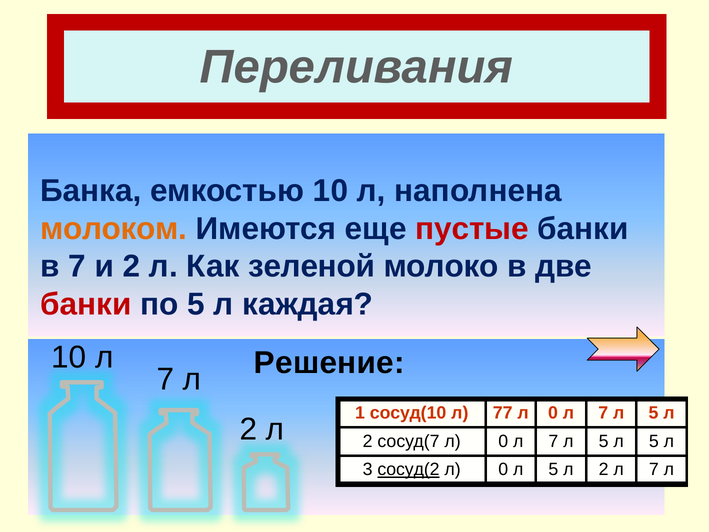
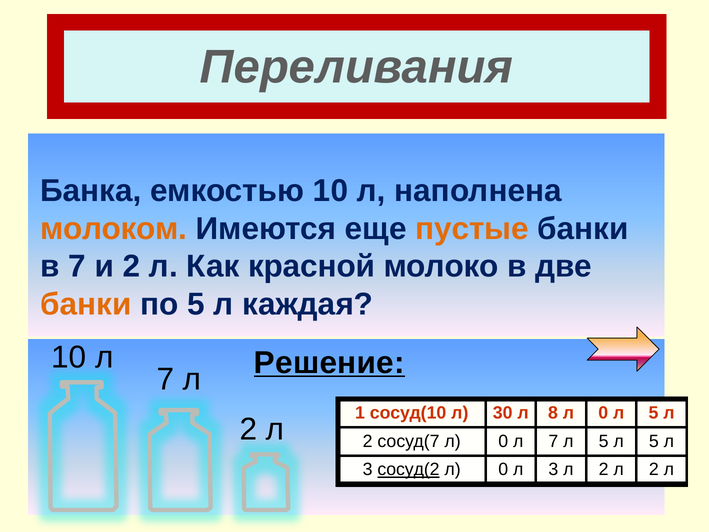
пустые colour: red -> orange (472, 229)
зеленой: зеленой -> красной (312, 266)
банки colour: red -> orange (86, 304)
Решение underline: none -> present (329, 362)
77: 77 -> 30 (503, 413)
0: 0 -> 8 (553, 413)
7: 7 -> 0 (603, 413)
0 л 5: 5 -> 3 (553, 469)
7: 7 -> 2 (654, 469)
